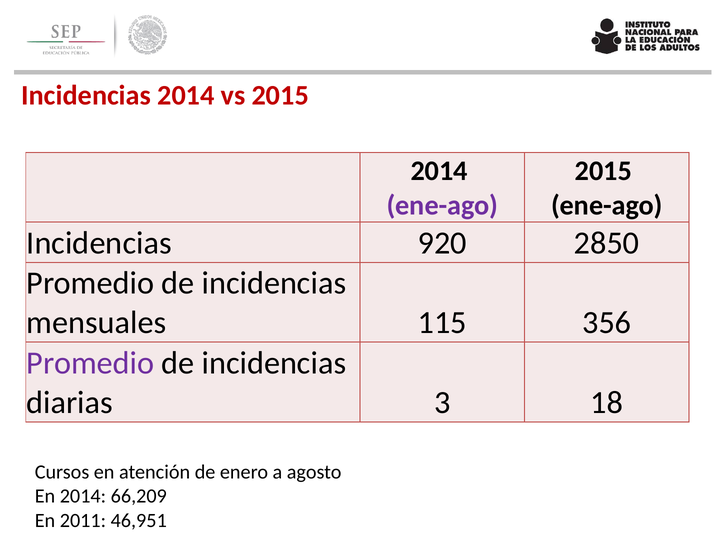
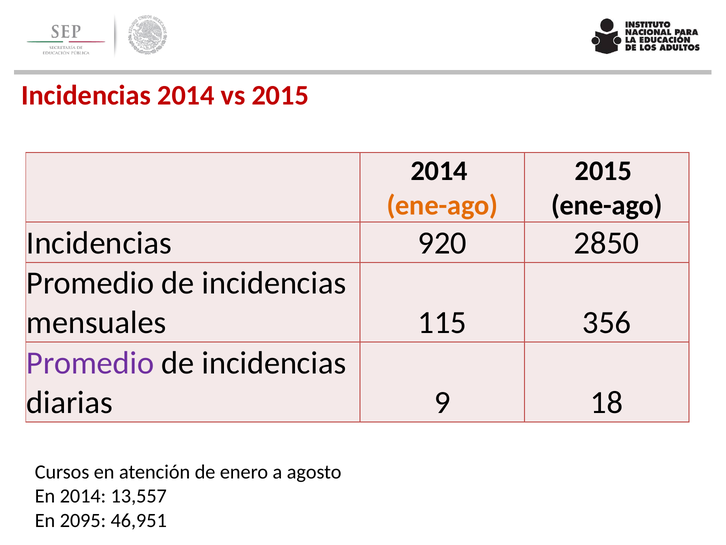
ene-ago colour: purple -> orange (442, 205)
3: 3 -> 9 (442, 402)
66,209: 66,209 -> 13,557 (139, 496)
2011: 2011 -> 2095 (83, 520)
